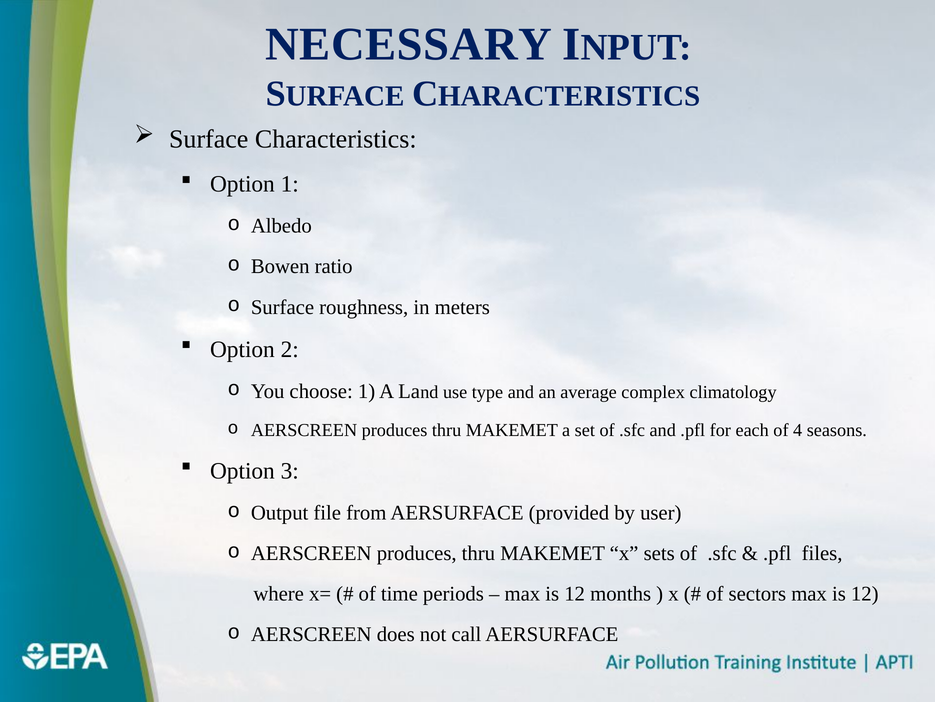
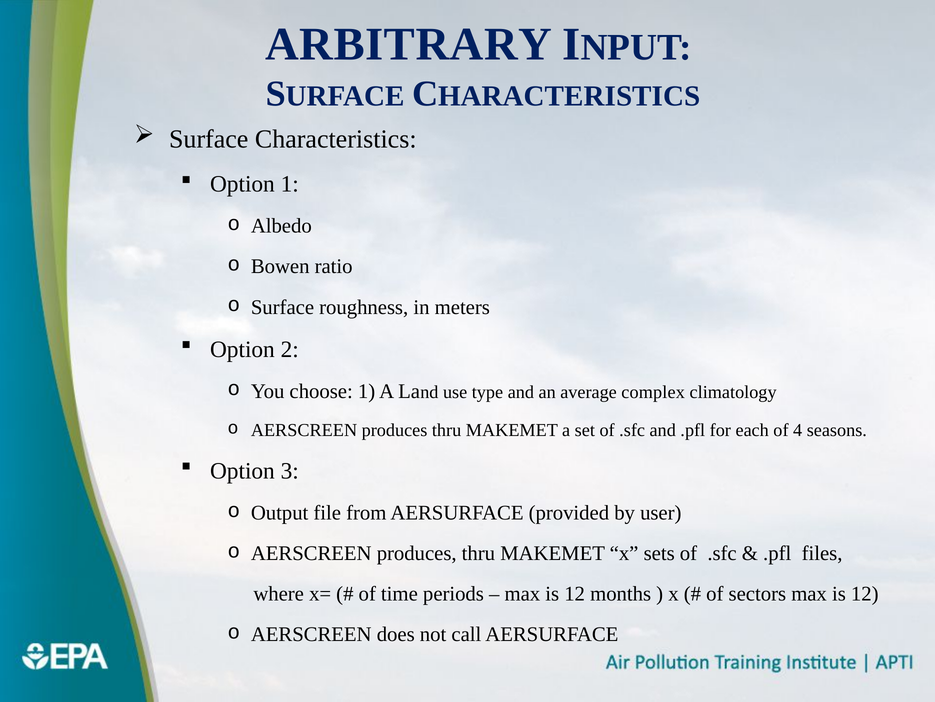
NECESSARY: NECESSARY -> ARBITRARY (409, 45)
